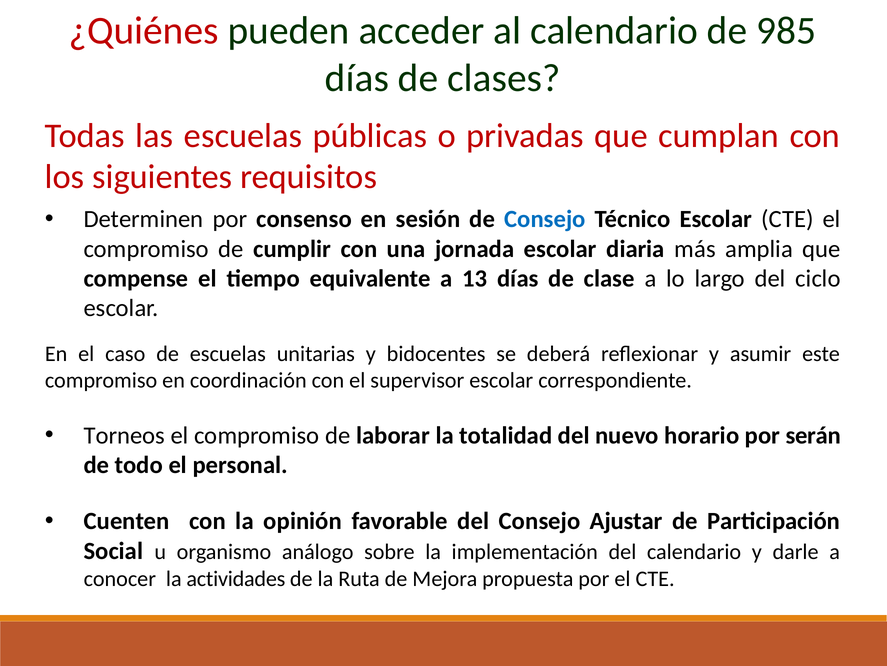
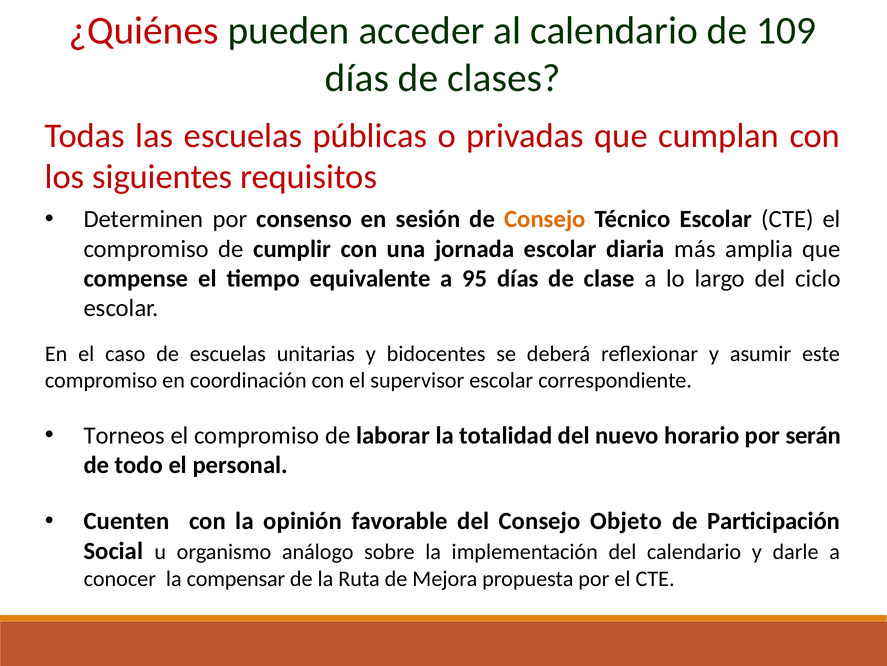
985: 985 -> 109 (786, 31)
Consejo colour: blue -> orange (545, 219)
13: 13 -> 95 (475, 278)
Ajustar: Ajustar -> Objeto (626, 521)
actividades: actividades -> compensar (236, 578)
